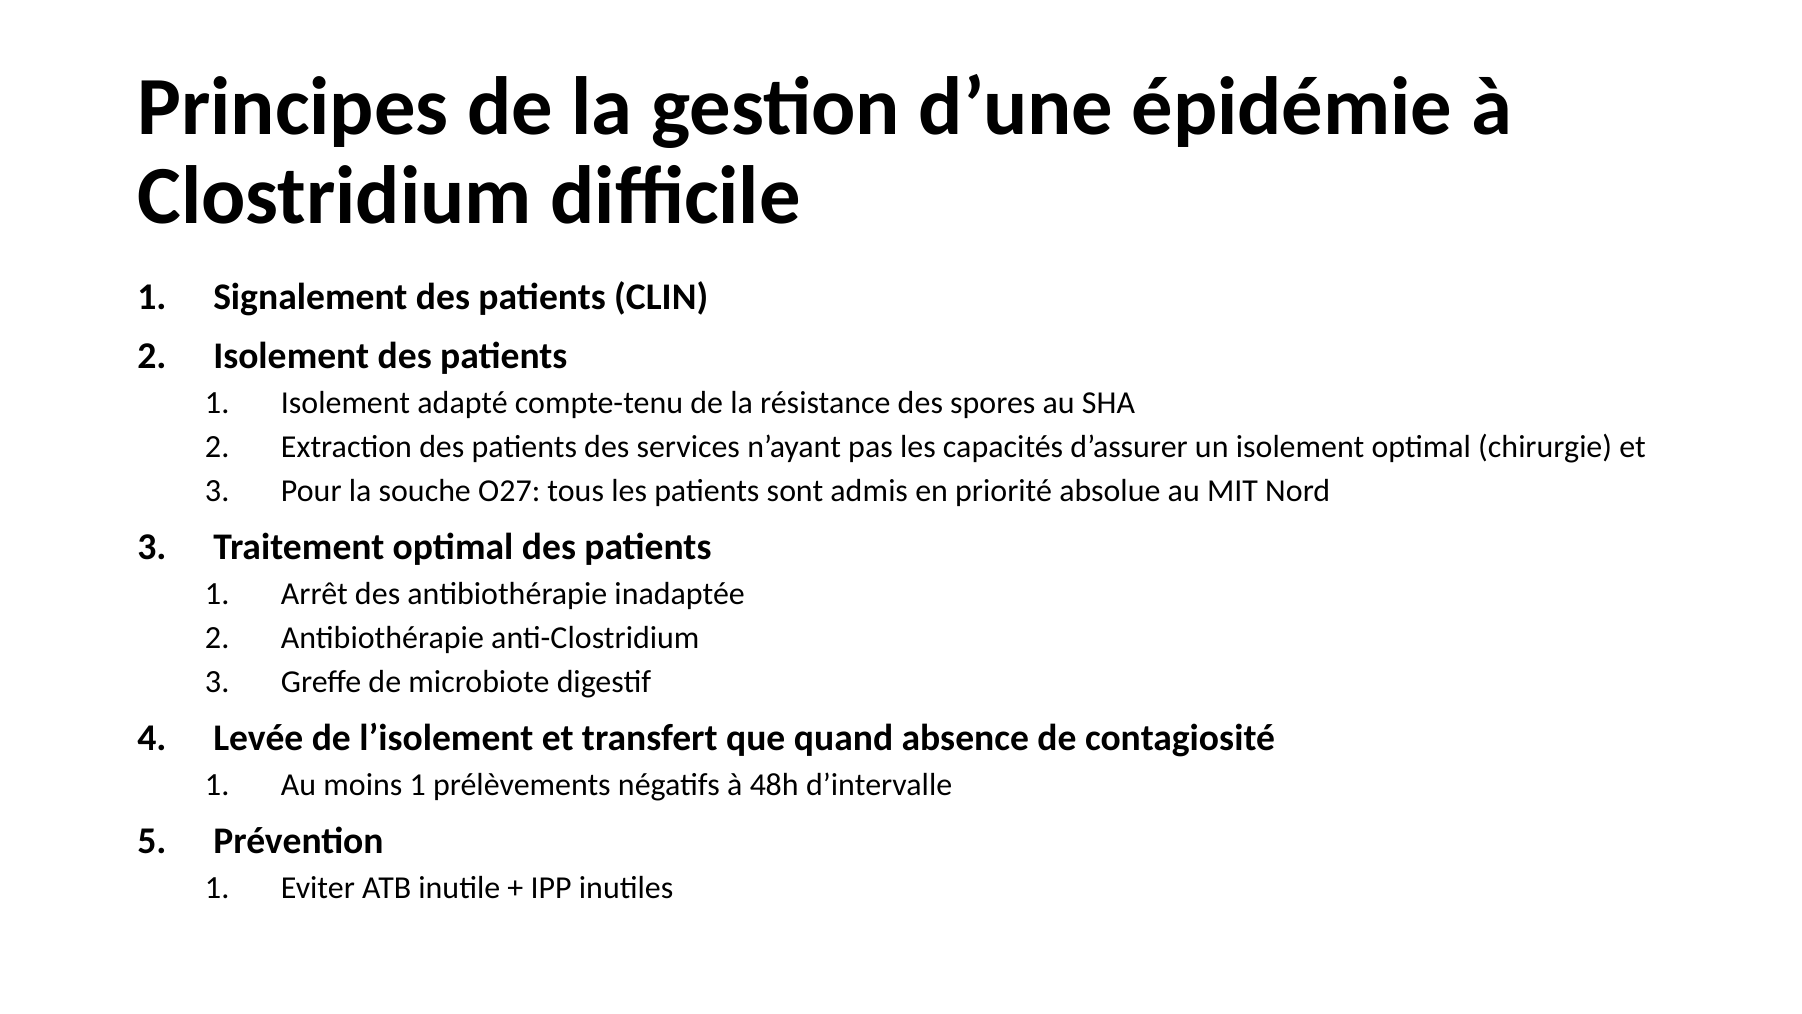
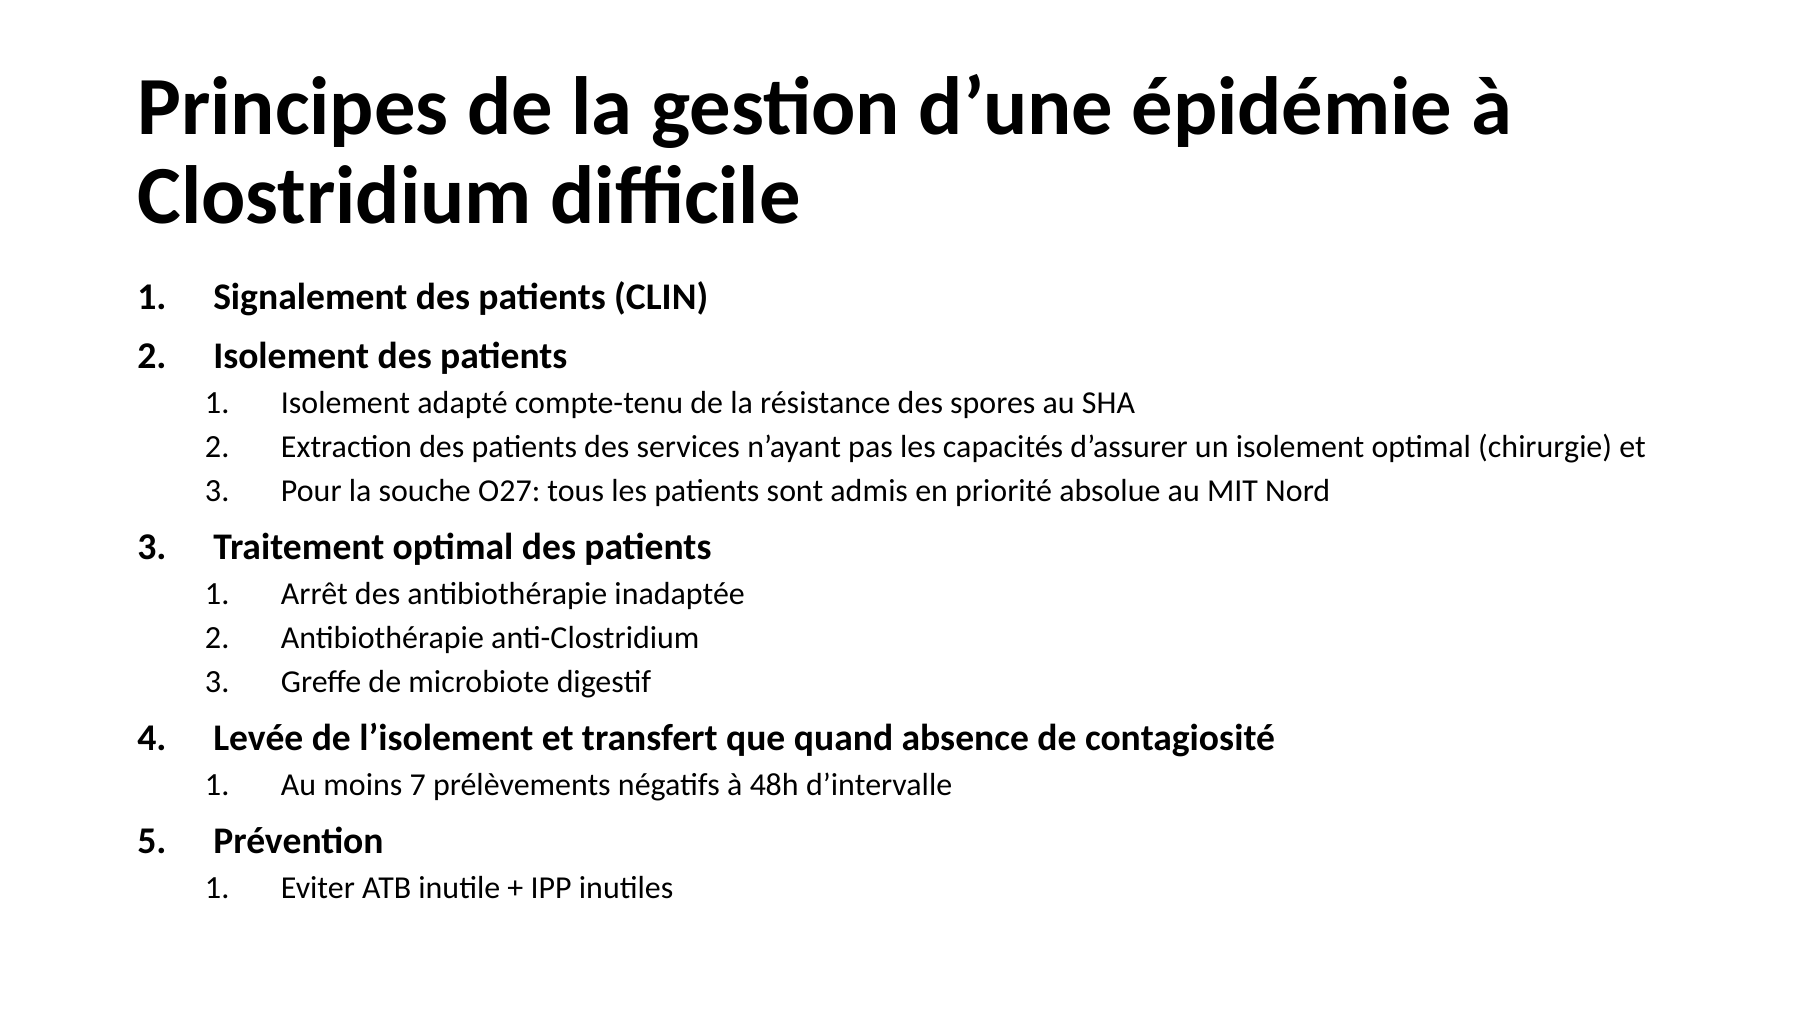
moins 1: 1 -> 7 (418, 785)
